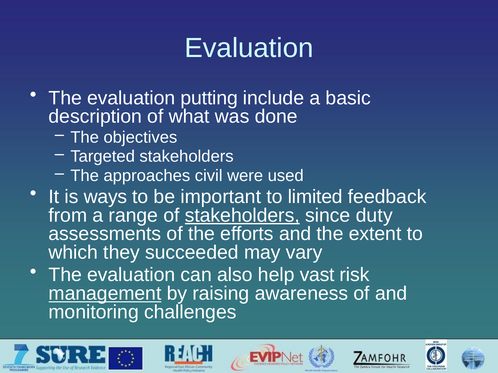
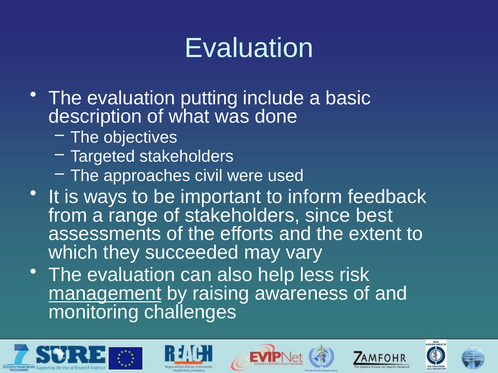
limited: limited -> inform (315, 197)
stakeholders underline: present -> none (242, 216)
duty: duty -> best (374, 216)
vast: vast -> less (317, 275)
